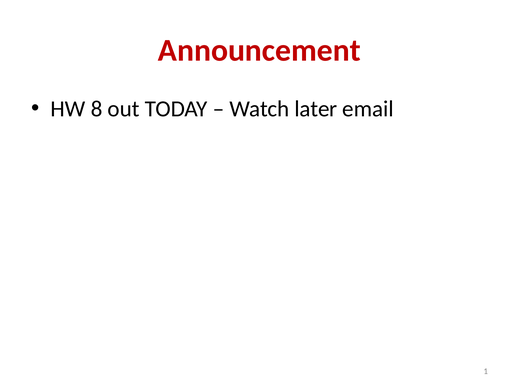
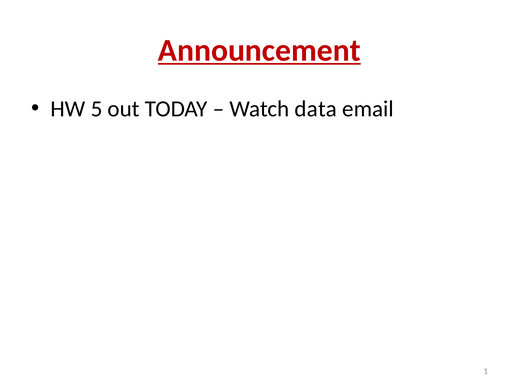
Announcement underline: none -> present (259, 50)
8: 8 -> 5 (97, 109)
later: later -> data (316, 109)
